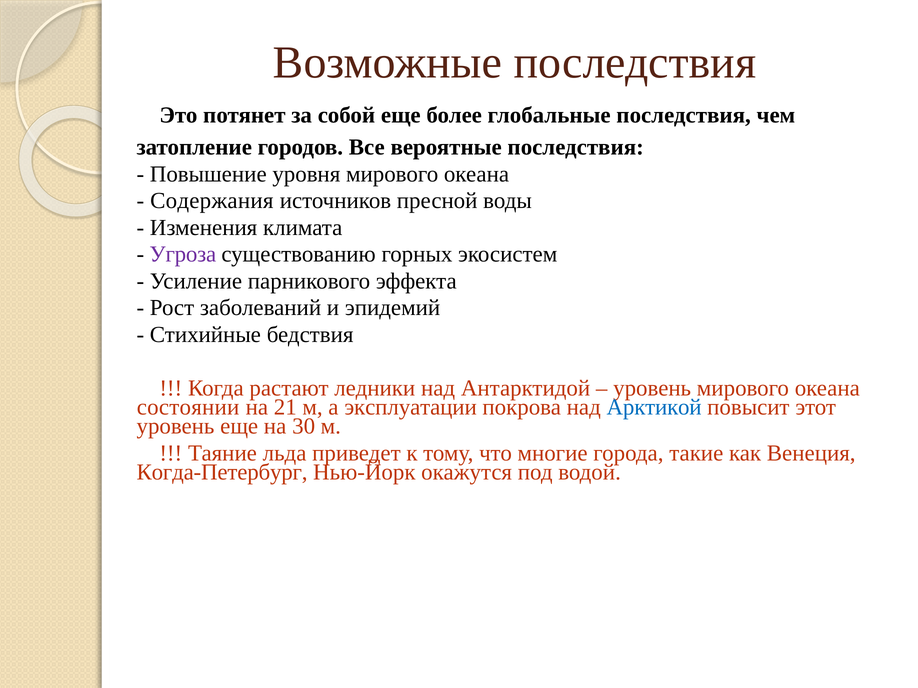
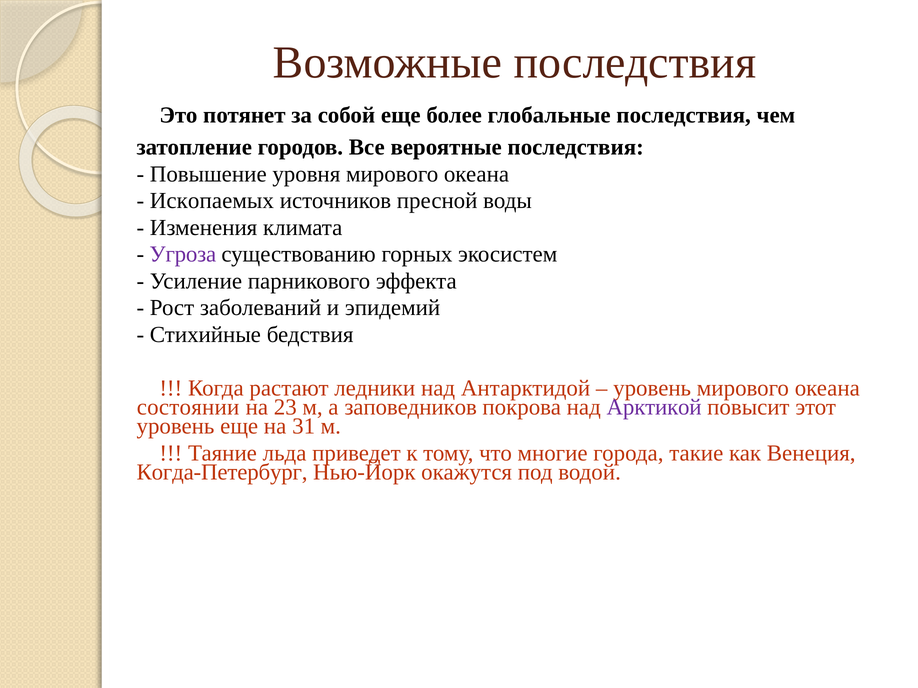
Содержания: Содержания -> Ископаемых (212, 201)
21: 21 -> 23 (285, 407)
эксплуатации: эксплуатации -> заповедников (411, 407)
Арктикой colour: blue -> purple (654, 407)
30: 30 -> 31 (304, 427)
